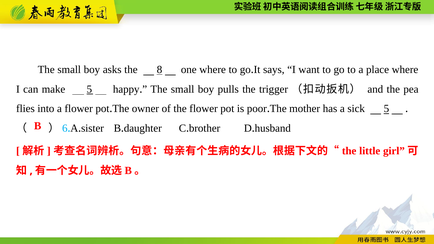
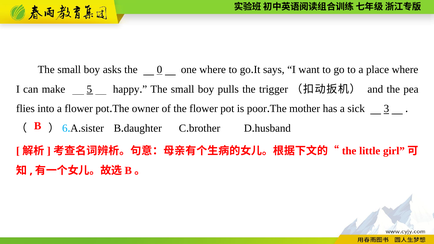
8: 8 -> 0 (159, 70)
sick 5: 5 -> 3 (386, 109)
